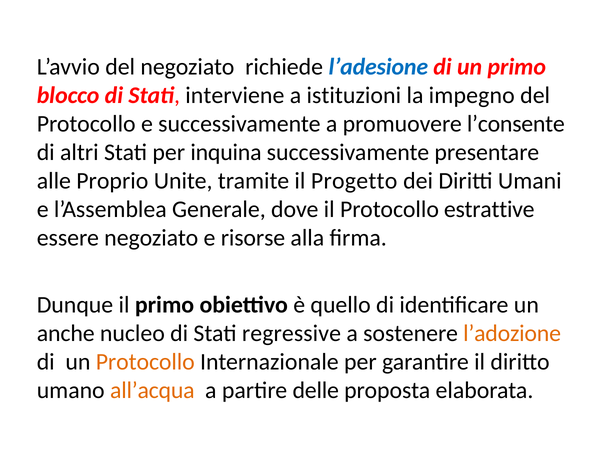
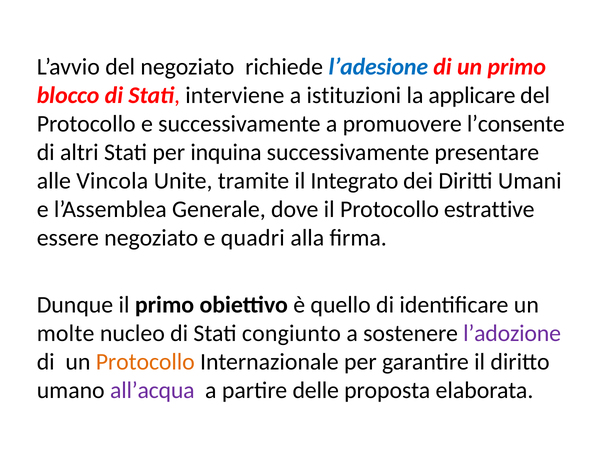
impegno: impegno -> applicare (472, 95)
Proprio: Proprio -> Vincola (112, 181)
Progetto: Progetto -> Integrato (354, 181)
risorse: risorse -> quadri (253, 238)
anche: anche -> molte (66, 333)
regressive: regressive -> congiunto (291, 333)
l’adozione colour: orange -> purple (512, 333)
all’acqua colour: orange -> purple (152, 390)
